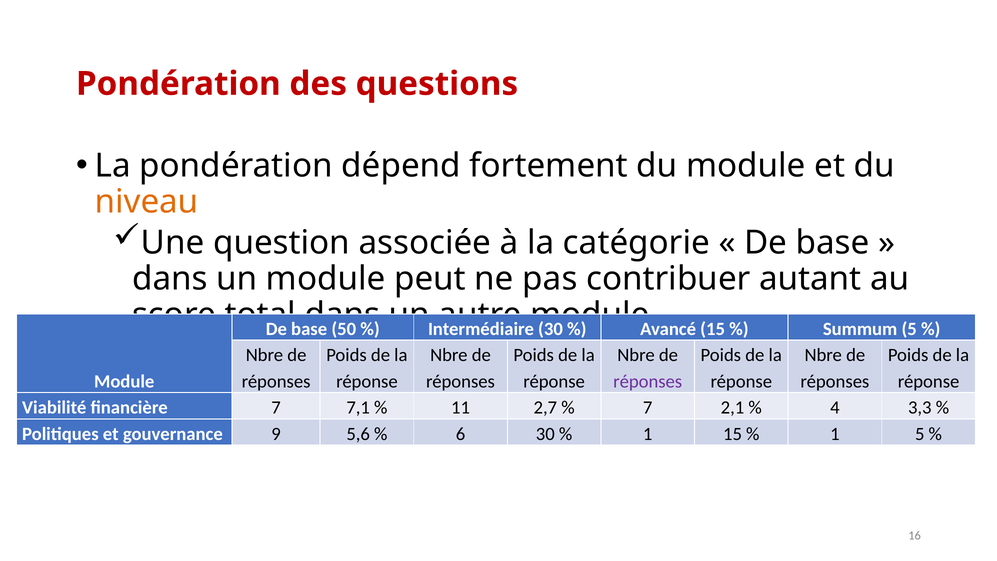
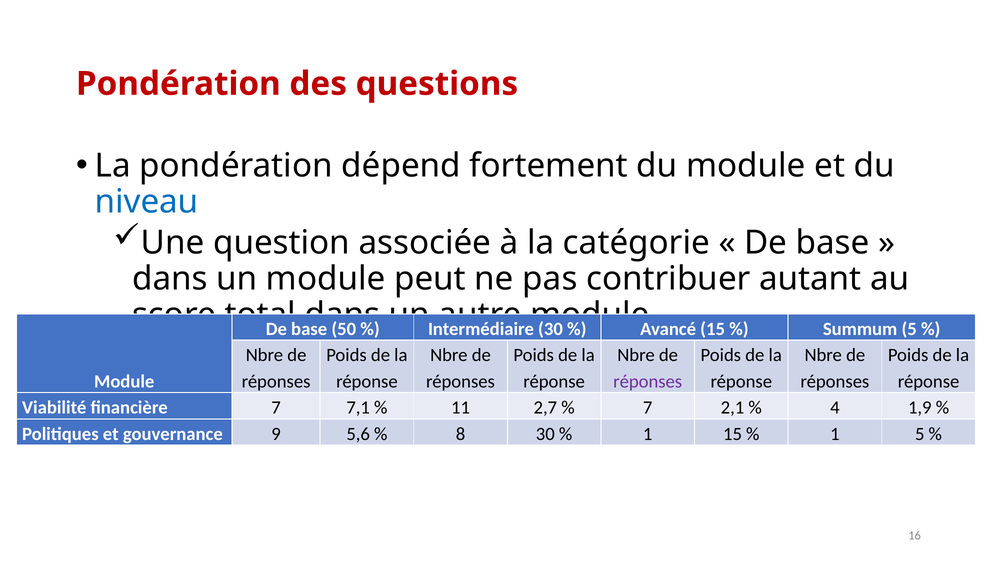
niveau colour: orange -> blue (147, 202)
3,3: 3,3 -> 1,9 (920, 408)
6: 6 -> 8 (461, 434)
